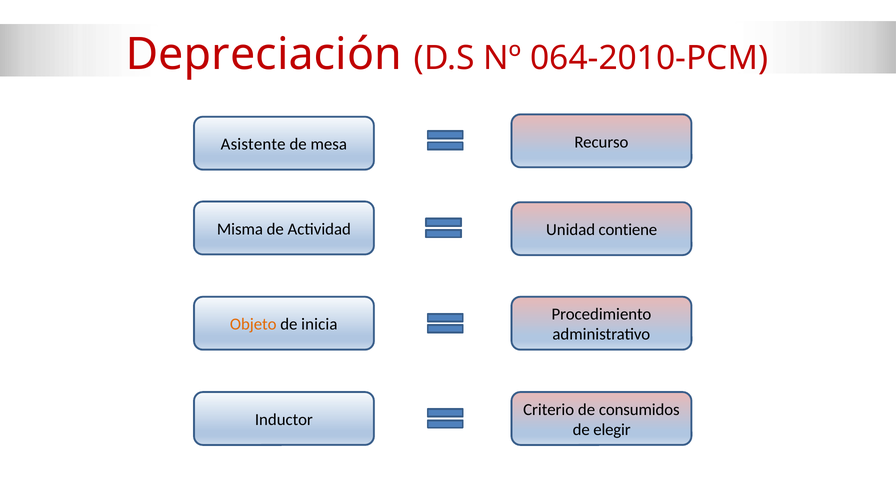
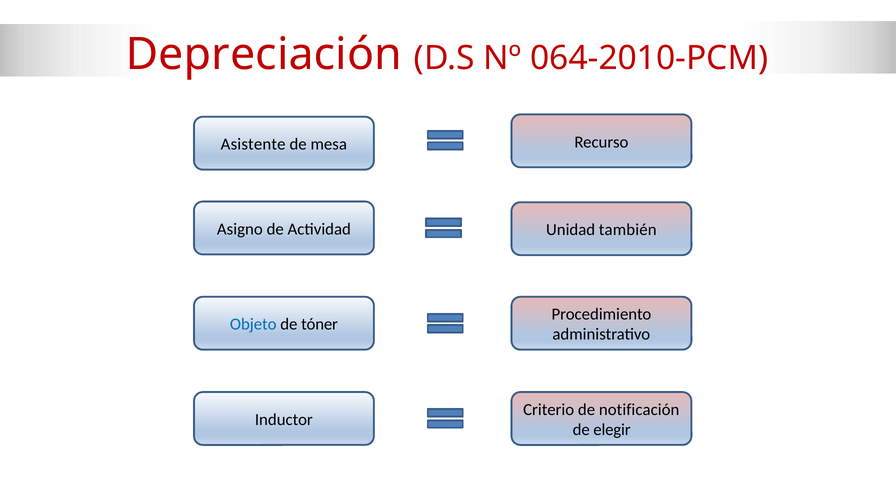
Misma: Misma -> Asigno (240, 229)
contiene: contiene -> también (628, 230)
Objeto colour: orange -> blue (253, 324)
inicia: inicia -> tóner (320, 324)
consumidos: consumidos -> notificación (639, 410)
